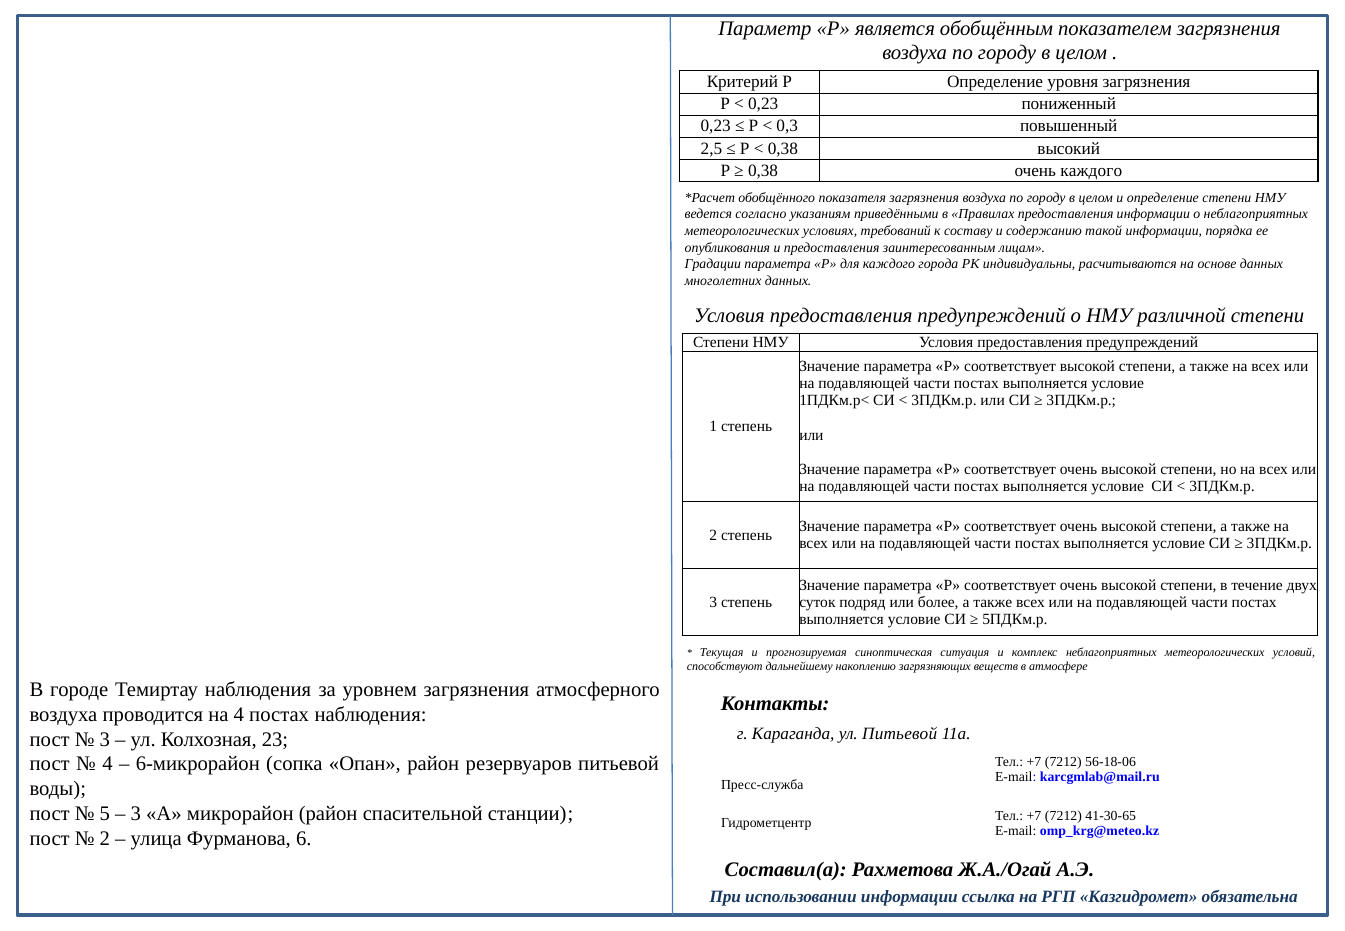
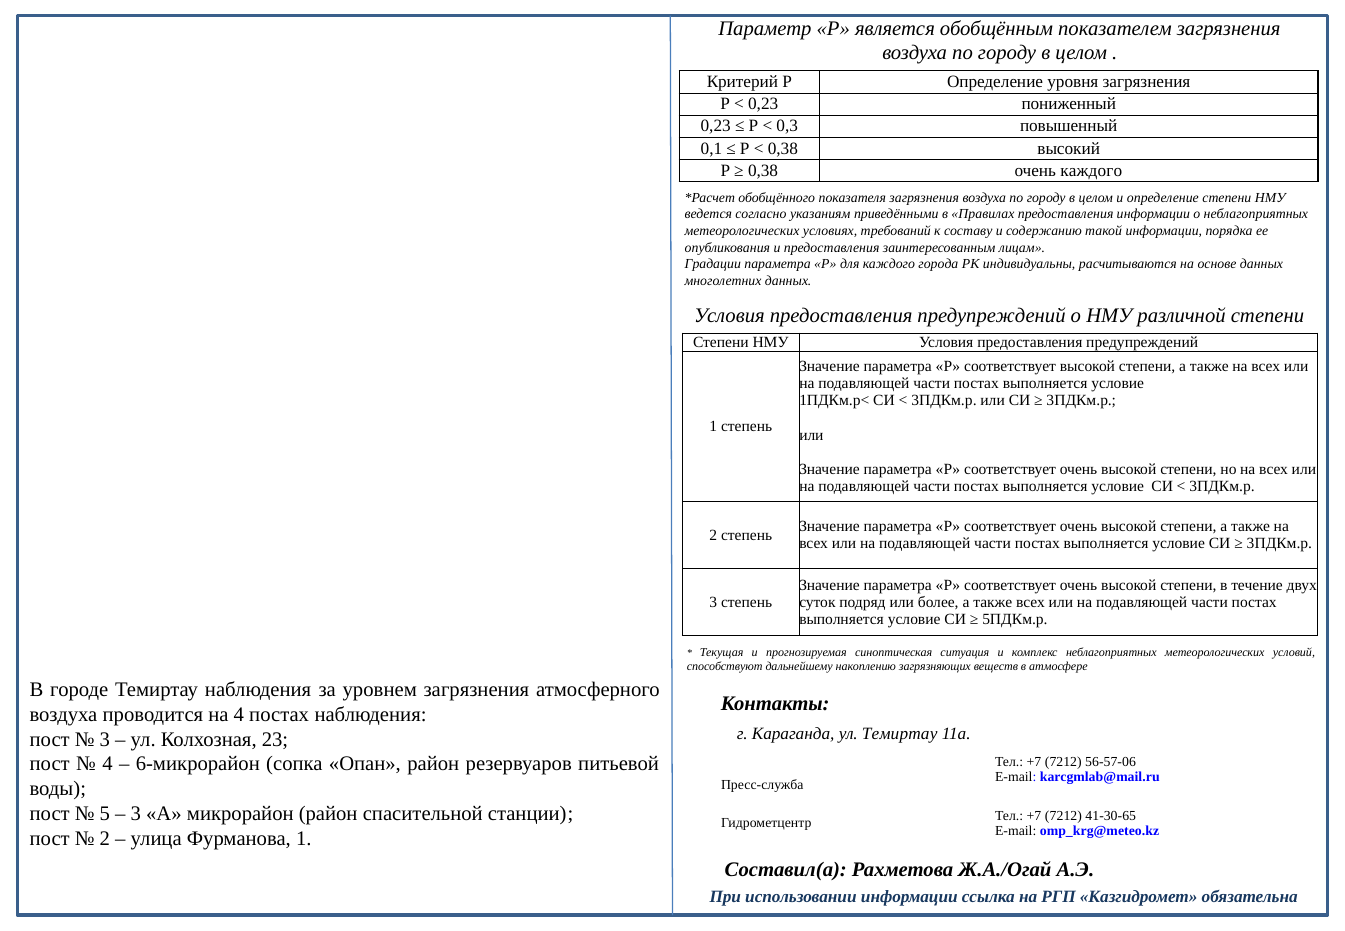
2,5: 2,5 -> 0,1 (711, 148)
ул Питьевой: Питьевой -> Темиртау (900, 734)
56-18-06: 56-18-06 -> 56-57-06 (1111, 762)
Фурманова 6: 6 -> 1 (304, 839)
